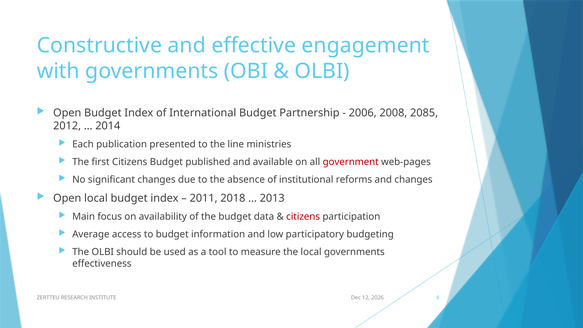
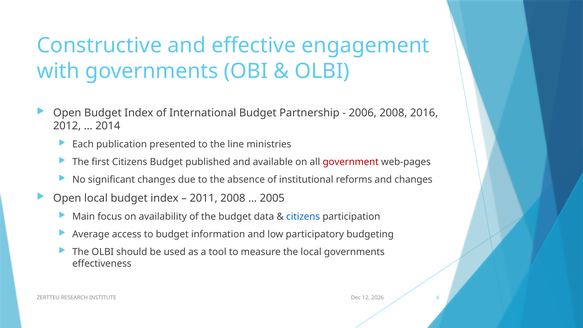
2085: 2085 -> 2016 (424, 113)
2011 2018: 2018 -> 2008 (233, 198)
2013: 2013 -> 2005 (272, 198)
citizens colour: red -> blue (303, 217)
